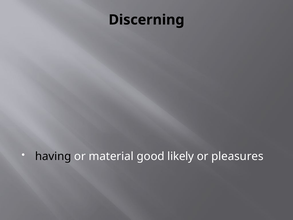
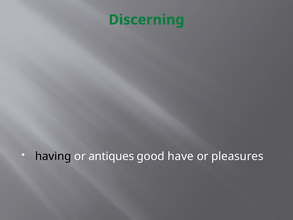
Discerning colour: black -> green (146, 20)
material: material -> antiques (111, 156)
likely: likely -> have (181, 156)
